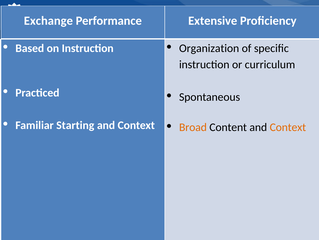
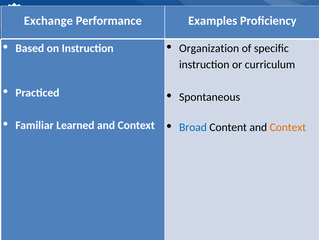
Extensive: Extensive -> Examples (213, 21)
Starting: Starting -> Learned (75, 125)
Broad colour: orange -> blue (193, 127)
